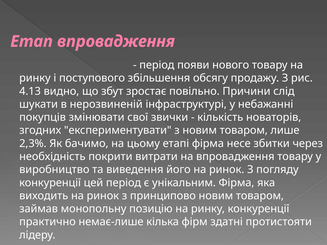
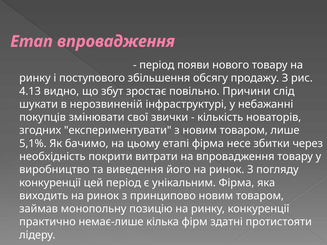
2,3%: 2,3% -> 5,1% (33, 144)
